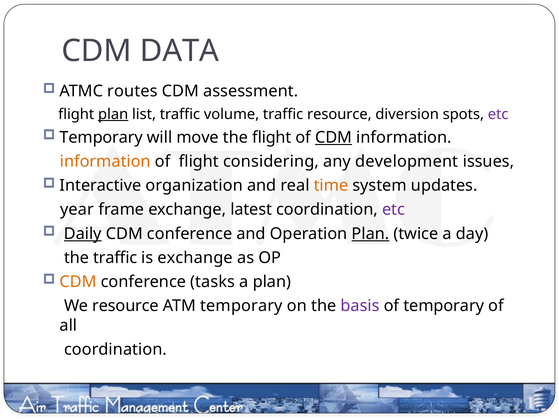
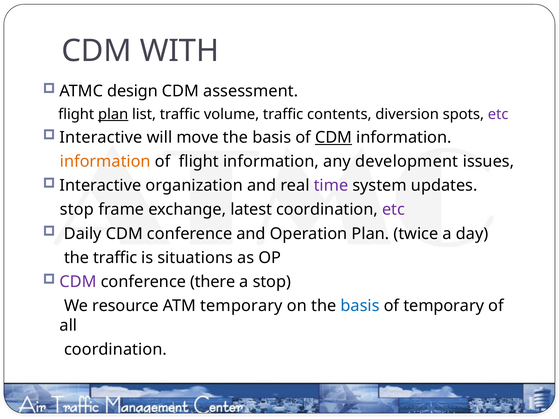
DATA: DATA -> WITH (179, 51)
routes: routes -> design (133, 91)
traffic resource: resource -> contents (339, 114)
Temporary: Temporary -> Interactive (101, 138)
flight: flight -> basis (272, 138)
flight considering: considering -> information (271, 162)
time colour: orange -> purple (331, 186)
year: year -> stop (77, 210)
Daily underline: present -> none (83, 234)
Plan underline: present -> none (370, 234)
is exchange: exchange -> situations (195, 258)
CDM colour: orange -> purple (78, 282)
tasks: tasks -> there (213, 282)
a plan: plan -> stop (272, 282)
basis colour: purple -> blue (360, 306)
